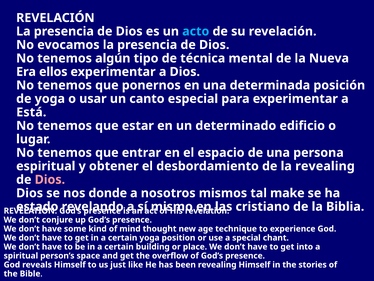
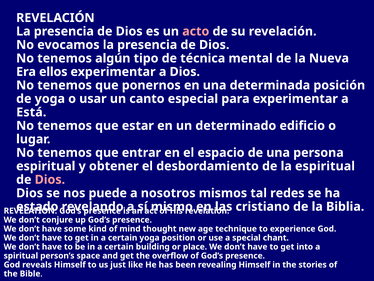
acto colour: light blue -> pink (196, 31)
la revealing: revealing -> espiritual (325, 166)
donde: donde -> puede (108, 193)
make: make -> redes (287, 193)
